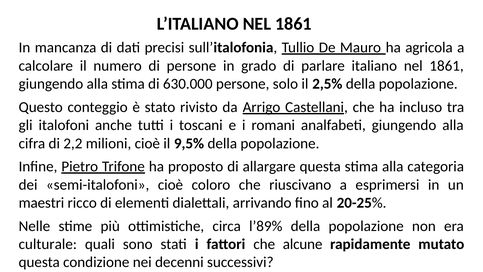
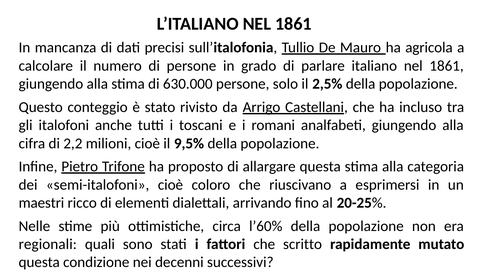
l’89%: l’89% -> l’60% (266, 226)
culturale: culturale -> regionali (48, 244)
alcune: alcune -> scritto (303, 244)
